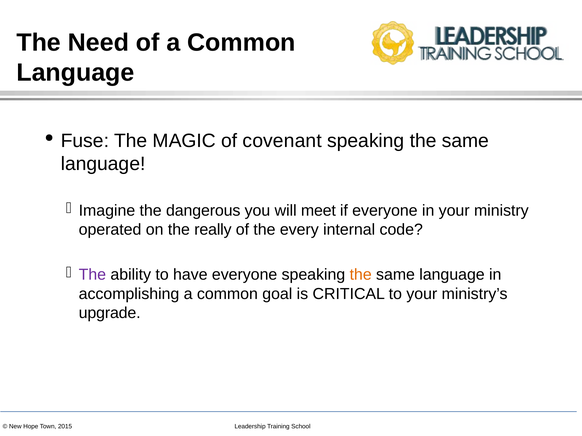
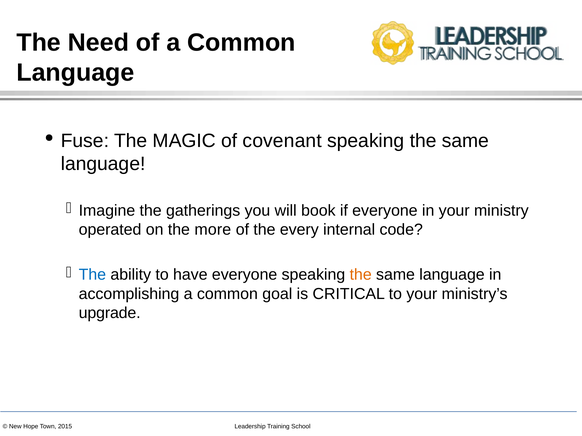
dangerous: dangerous -> gatherings (203, 211)
meet: meet -> book (318, 211)
really: really -> more (213, 230)
The colour: purple -> blue (92, 275)
